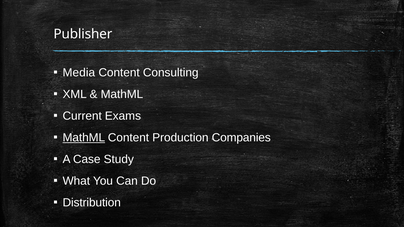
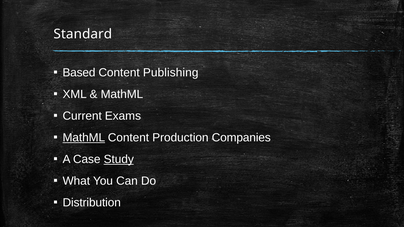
Publisher: Publisher -> Standard (83, 34)
Media: Media -> Based (79, 73)
Consulting: Consulting -> Publishing (171, 73)
Study underline: none -> present (119, 159)
